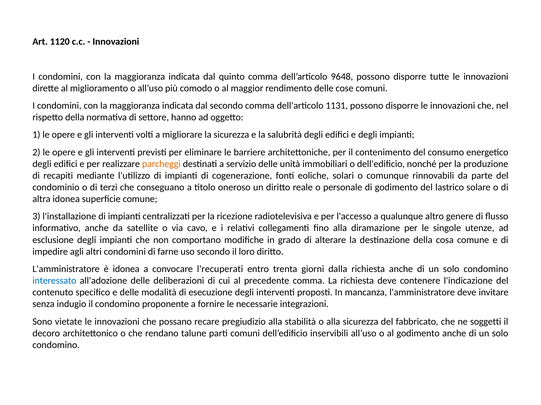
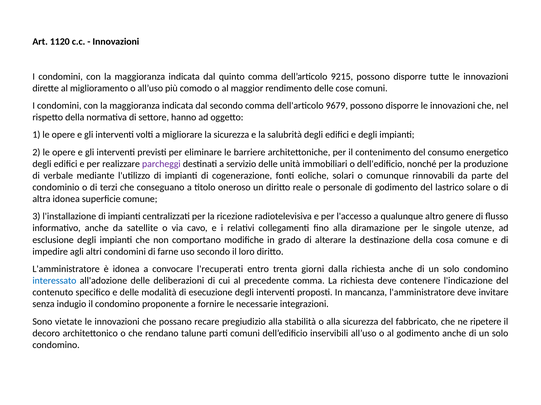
9648: 9648 -> 9215 (342, 77)
1131: 1131 -> 9679 (337, 106)
parcheggi colour: orange -> purple (161, 164)
recapiti: recapiti -> verbale (58, 176)
soggetti: soggetti -> ripetere (486, 322)
